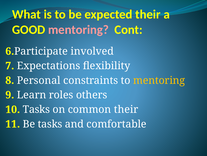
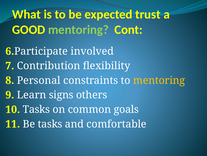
expected their: their -> trust (148, 14)
mentoring colour: pink -> light green (78, 30)
Expectations: Expectations -> Contribution (49, 66)
roles: roles -> signs (61, 95)
common their: their -> goals (126, 109)
